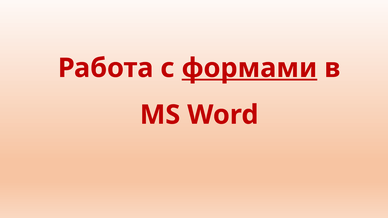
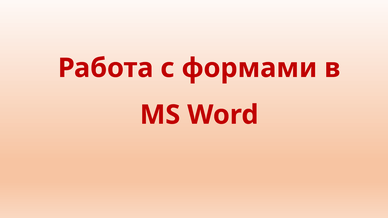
формами underline: present -> none (249, 68)
